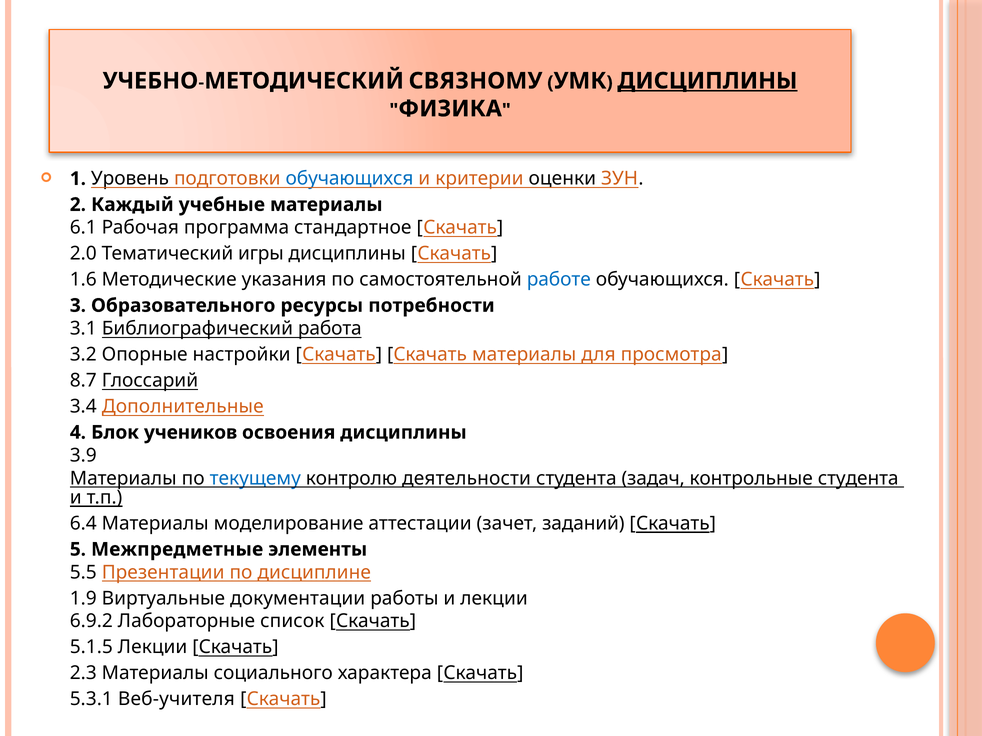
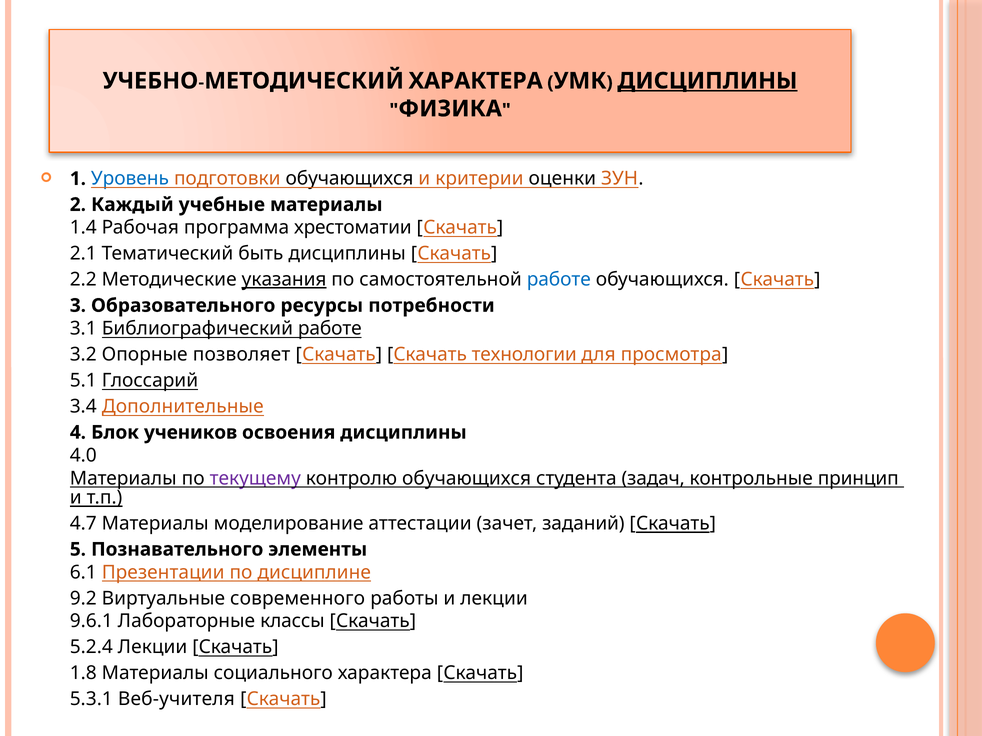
УЧЕБНО-МЕТОДИЧЕСКИЙ СВЯЗНОМУ: СВЯЗНОМУ -> ХАРАКТЕРА (476, 81)
Уровень colour: black -> blue (130, 179)
обучающихся colour: blue -> black (349, 179)
6.1: 6.1 -> 1.4 (83, 228)
стандартное: стандартное -> хрестоматии (353, 228)
2.0: 2.0 -> 2.1 (83, 254)
игры: игры -> быть (261, 254)
1.6: 1.6 -> 2.2 (83, 280)
указания underline: none -> present (284, 280)
Библиографический работа: работа -> работе (330, 329)
настройки: настройки -> позволяет (242, 355)
Скачать материалы: материалы -> технологии (524, 355)
8.7: 8.7 -> 5.1 (83, 381)
3.9: 3.9 -> 4.0 (83, 456)
текущему colour: blue -> purple (255, 479)
контролю деятельности: деятельности -> обучающихся (467, 479)
контрольные студента: студента -> принцип (858, 479)
6.4: 6.4 -> 4.7 (83, 524)
Межпредметные: Межпредметные -> Познавательного (177, 550)
5.5: 5.5 -> 6.1 (83, 573)
1.9: 1.9 -> 9.2 (83, 599)
документации: документации -> современного (298, 599)
6.9.2: 6.9.2 -> 9.6.1 (91, 622)
список: список -> классы (292, 622)
5.1.5: 5.1.5 -> 5.2.4 (91, 648)
2.3: 2.3 -> 1.8 (83, 674)
